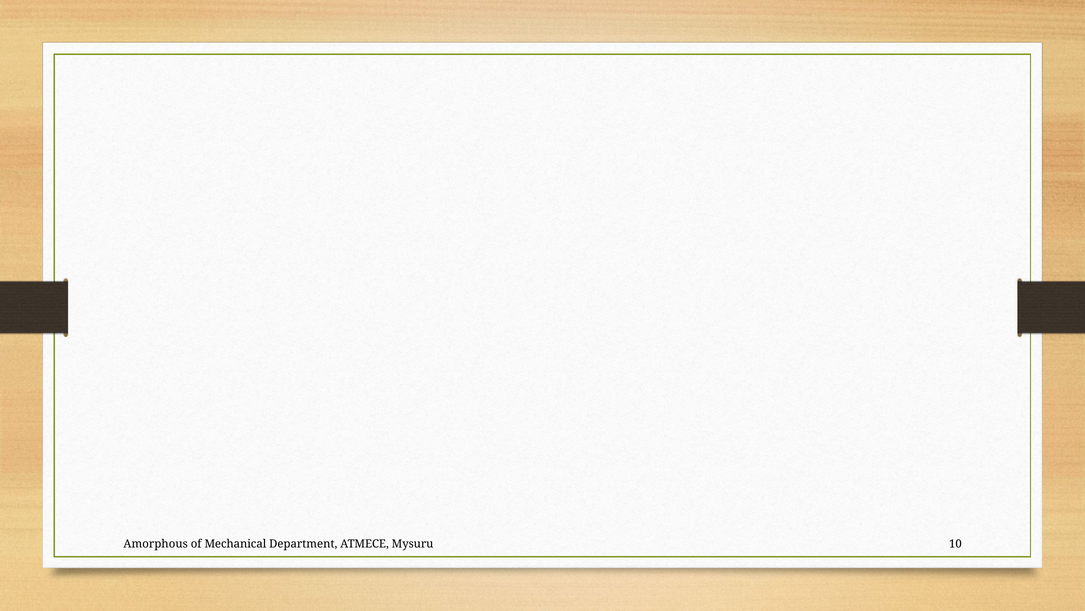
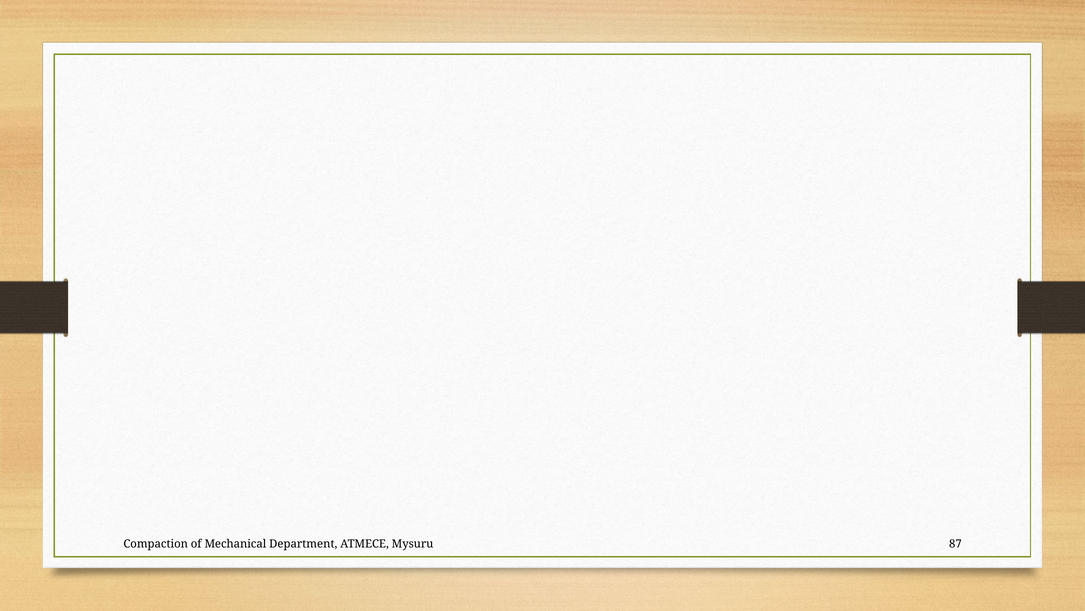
Amorphous: Amorphous -> Compaction (156, 544)
10: 10 -> 87 (955, 544)
